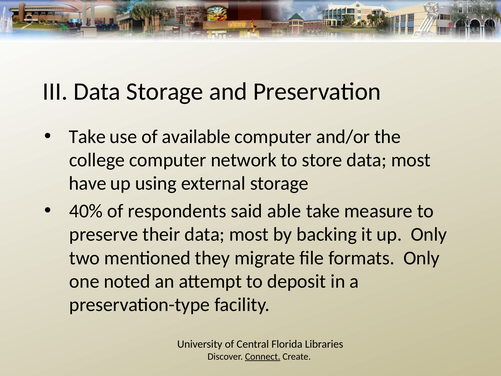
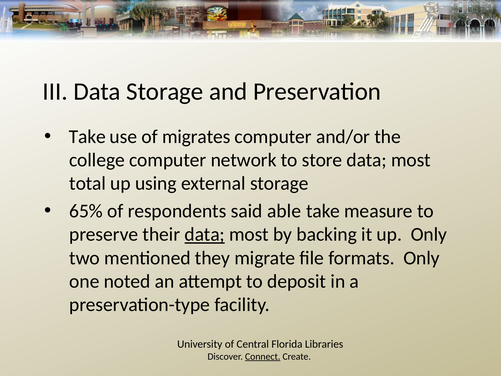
available: available -> migrates (196, 137)
have: have -> total (88, 183)
40%: 40% -> 65% (86, 211)
data underline: none -> present (205, 234)
